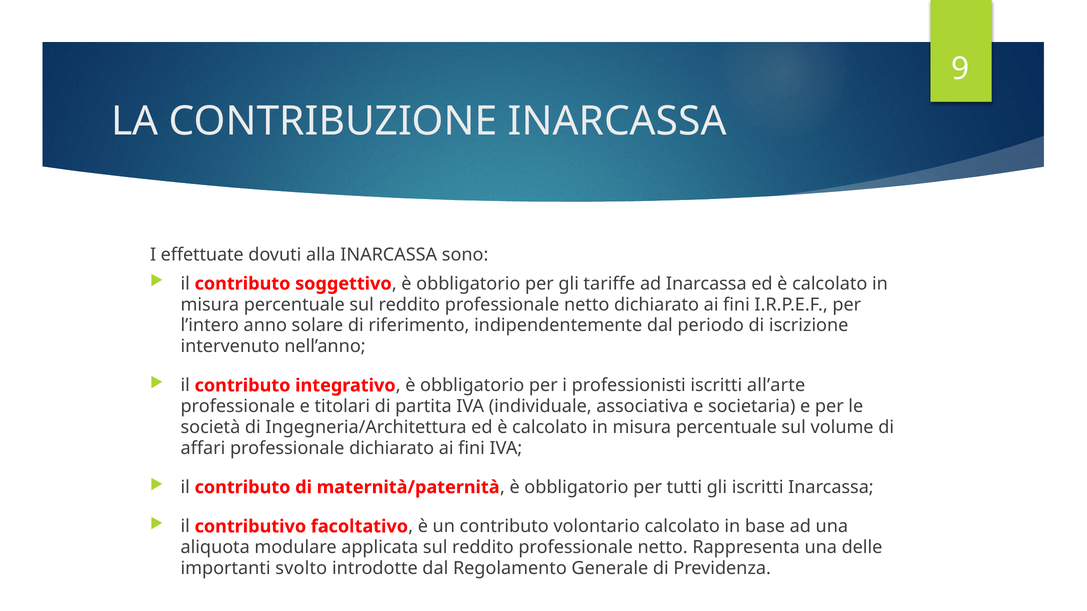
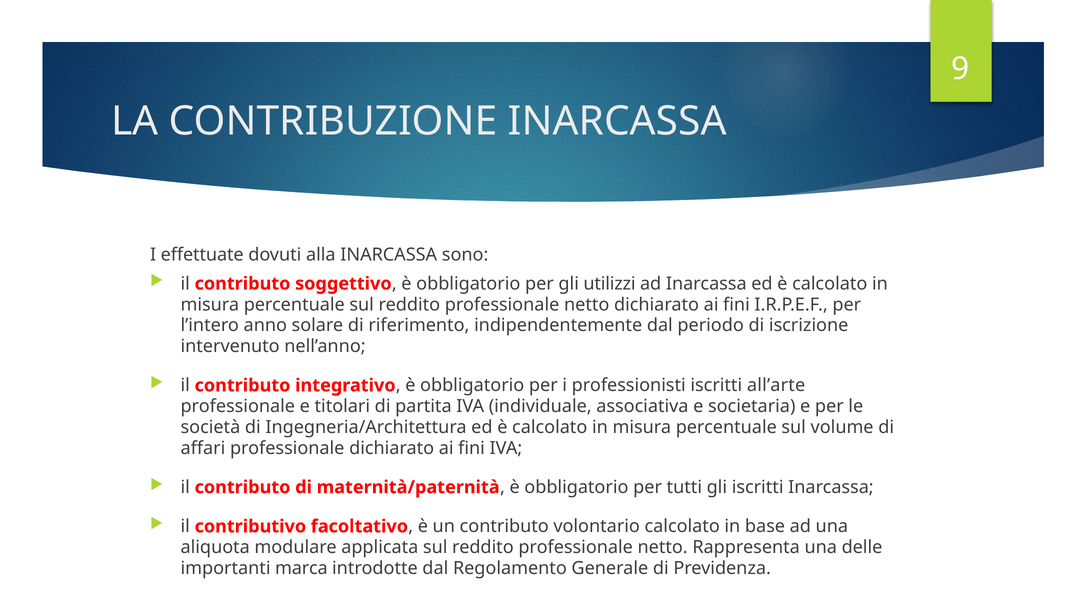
tariffe: tariffe -> utilizzi (610, 284)
svolto: svolto -> marca (301, 569)
